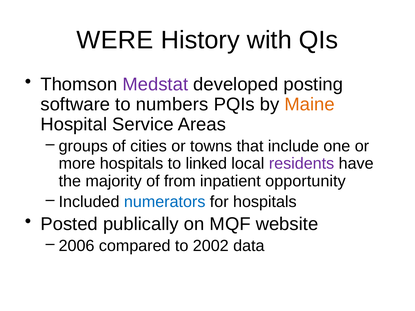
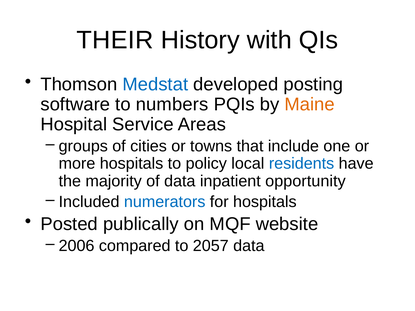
WERE: WERE -> THEIR (115, 40)
Medstat colour: purple -> blue (155, 85)
linked: linked -> policy (206, 164)
residents colour: purple -> blue (302, 164)
of from: from -> data (180, 181)
2002: 2002 -> 2057 (211, 246)
